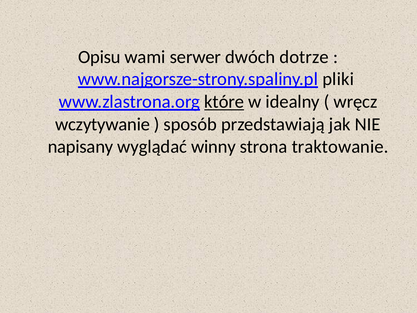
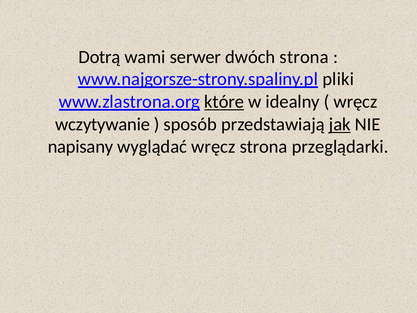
Opisu: Opisu -> Dotrą (99, 57)
dwóch dotrze: dotrze -> strona (304, 57)
jak underline: none -> present (340, 124)
wyglądać winny: winny -> wręcz (213, 147)
traktowanie: traktowanie -> przeglądarki (340, 147)
